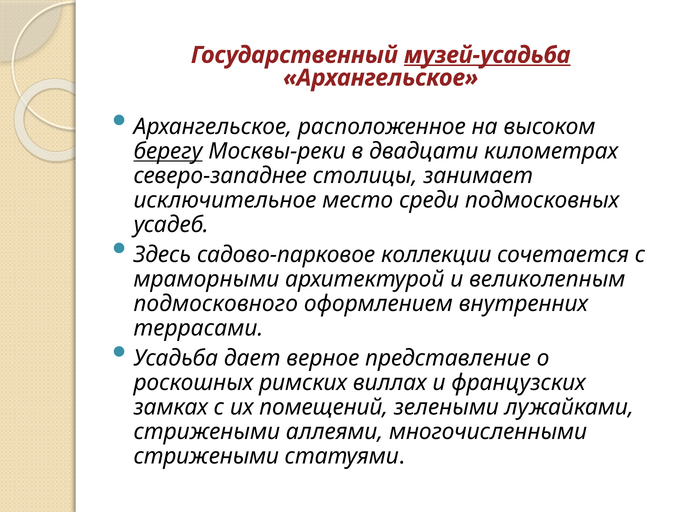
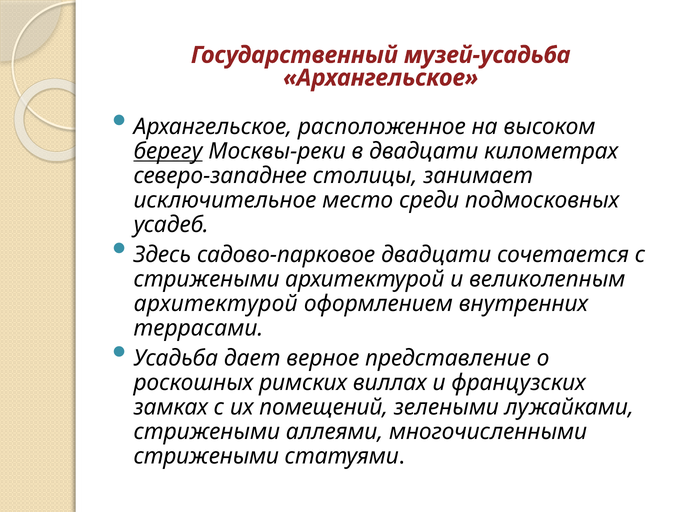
музей-усадьба underline: present -> none (487, 55)
садово-парковое коллекции: коллекции -> двадцати (436, 255)
мраморными: мраморными -> стрижеными (207, 279)
подмосковного: подмосковного -> архитектурой (216, 304)
